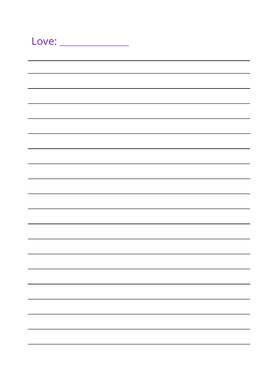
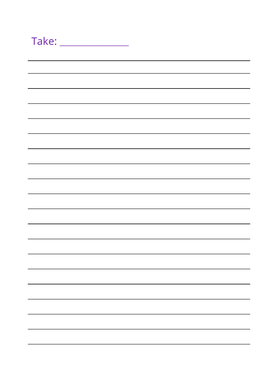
Love: Love -> Take (44, 41)
